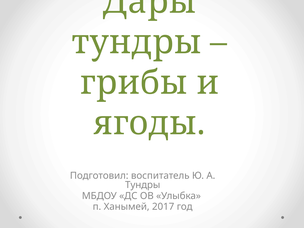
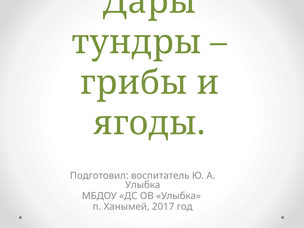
Тундры: Тундры -> Улыбка (143, 185)
